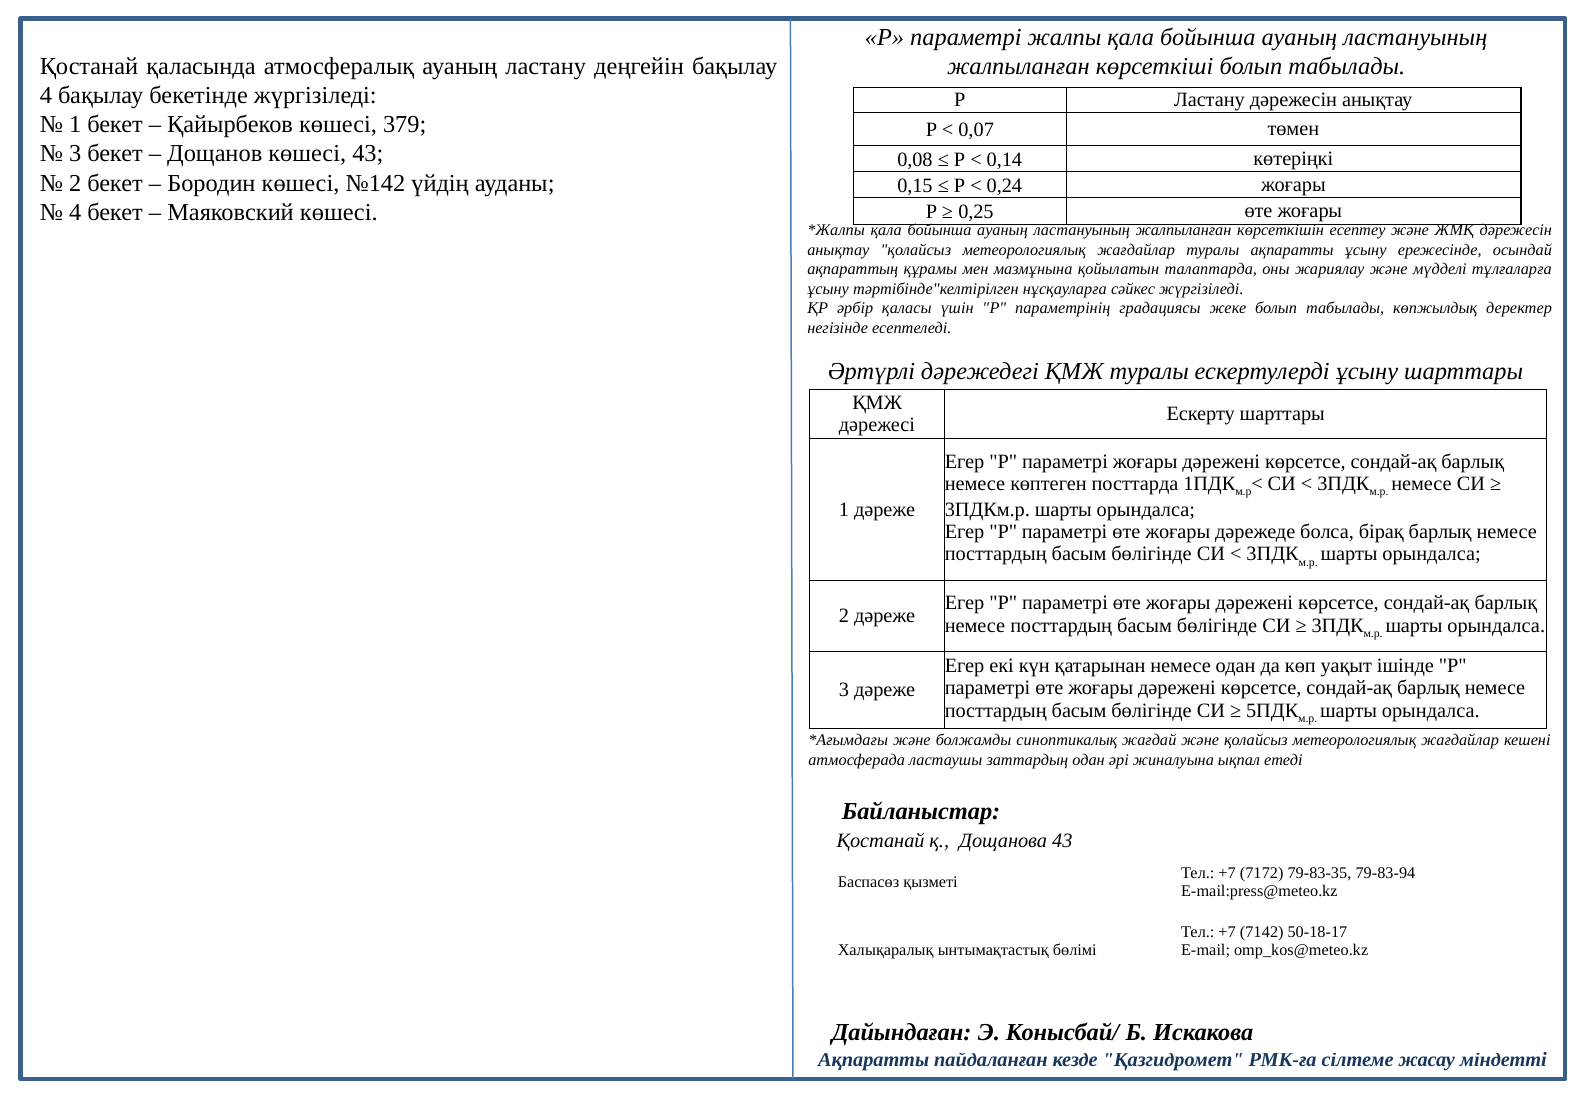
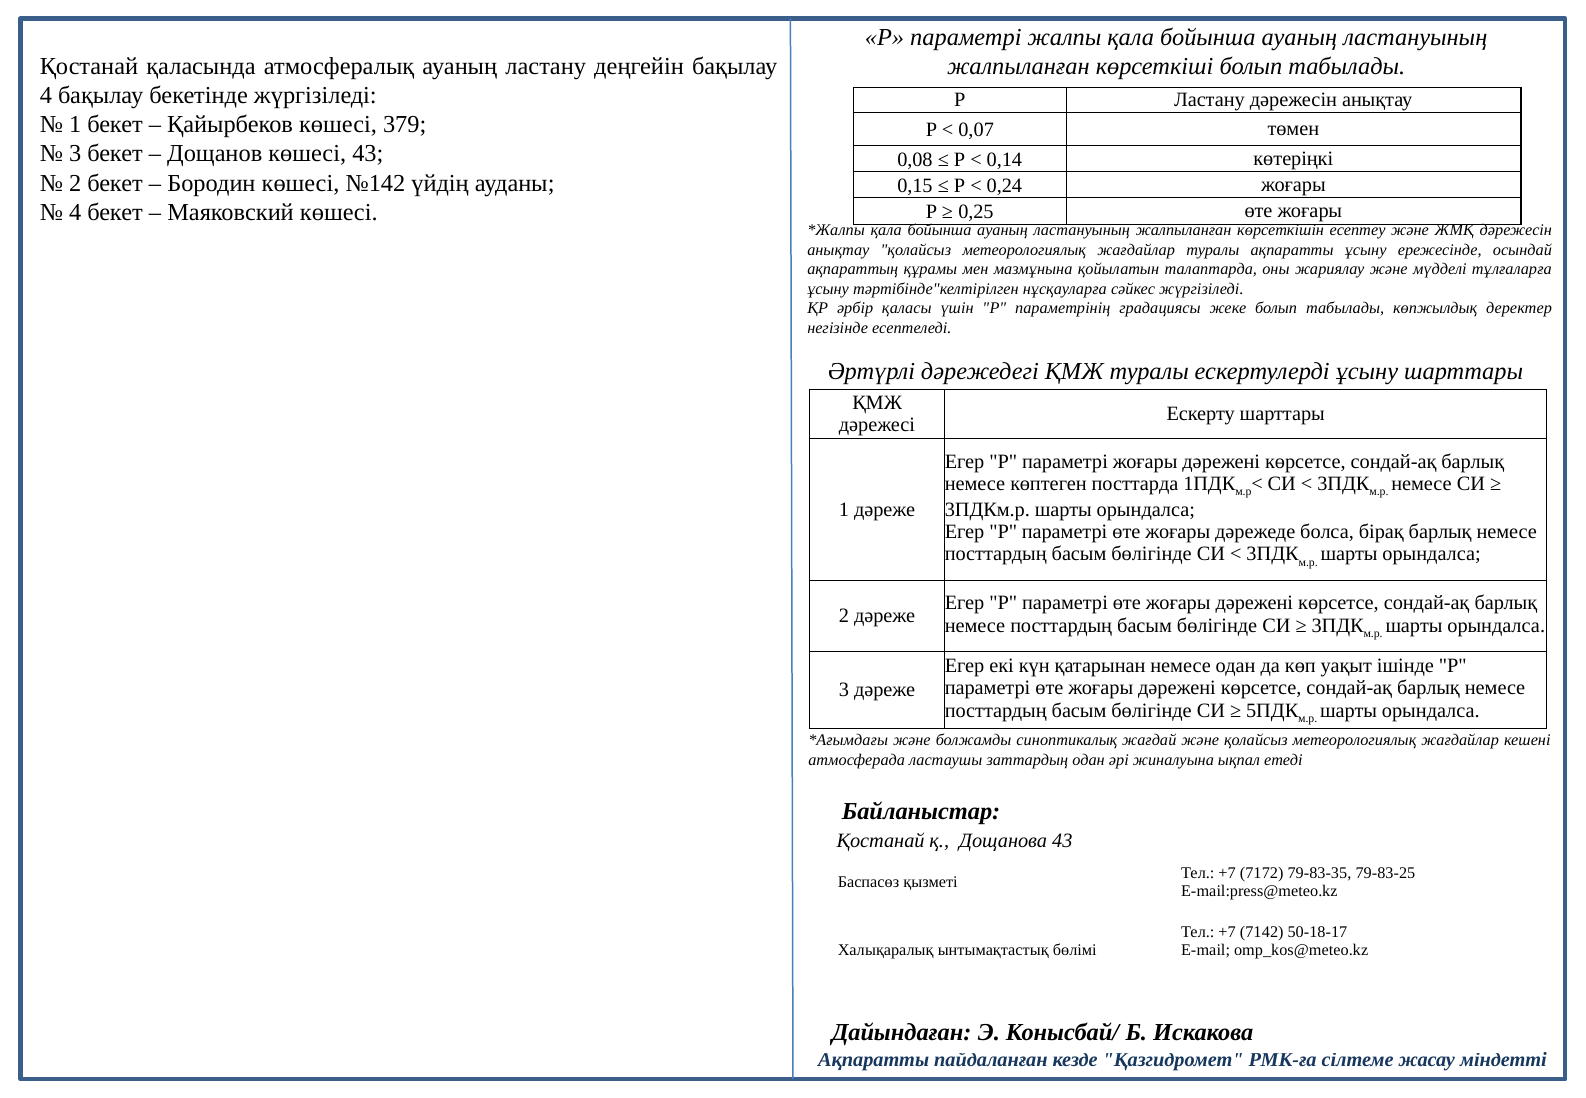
79-83-94: 79-83-94 -> 79-83-25 (1385, 873)
